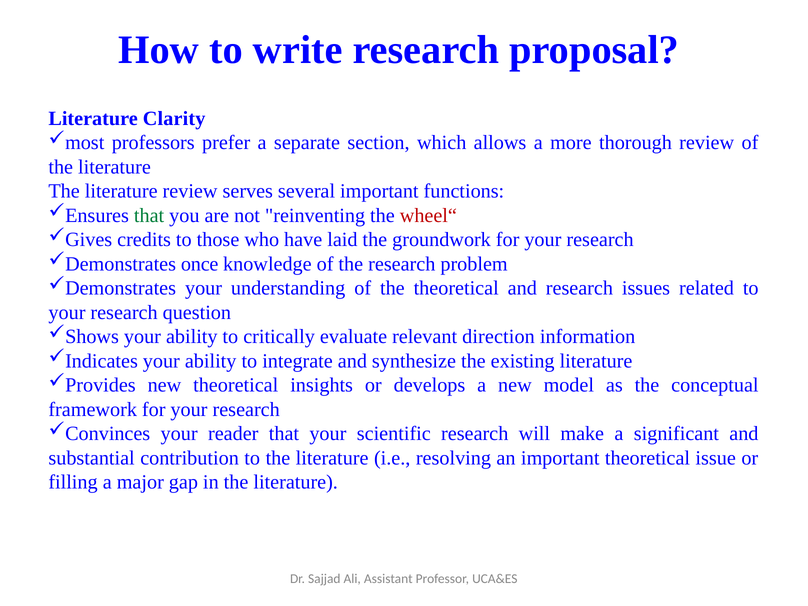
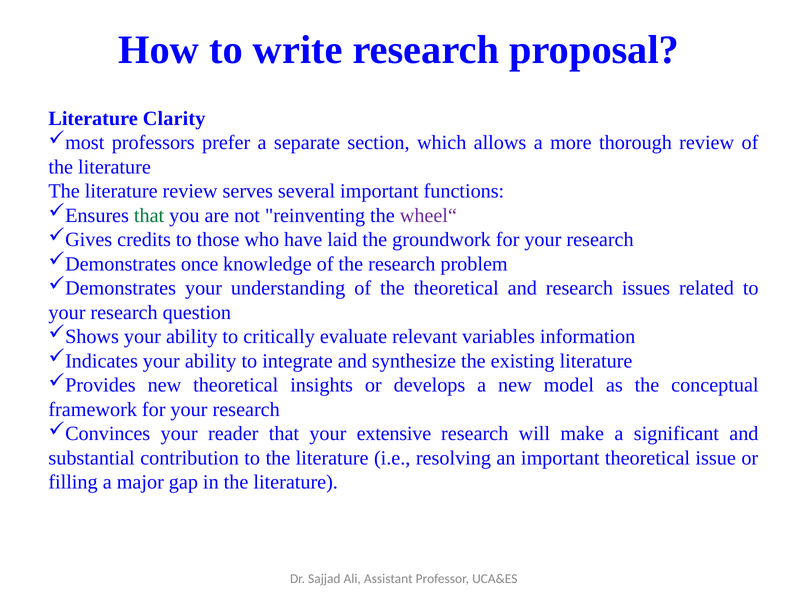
wheel“ colour: red -> purple (428, 216)
direction: direction -> variables (499, 337)
scientific: scientific -> extensive (394, 434)
